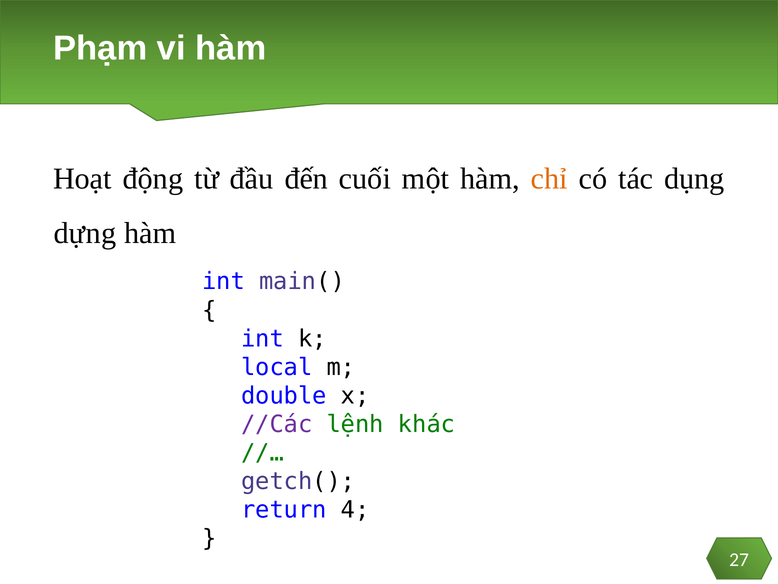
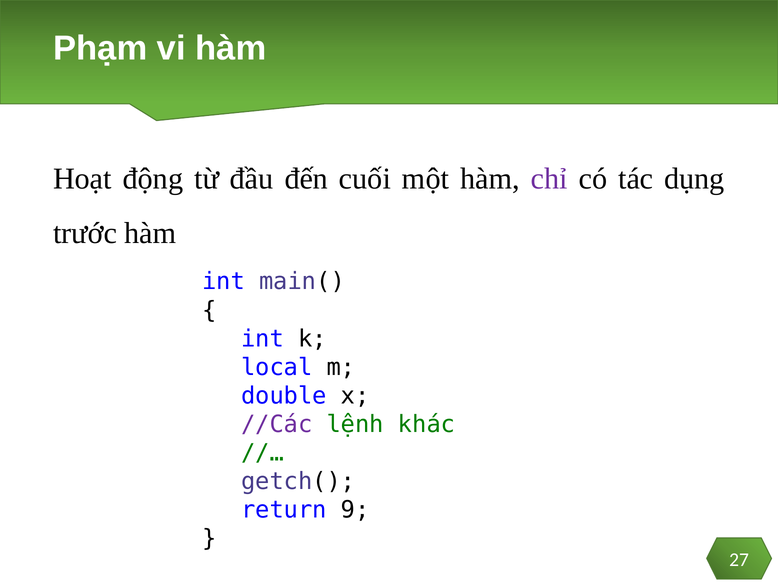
chỉ colour: orange -> purple (549, 178)
dựng: dựng -> trước (85, 233)
4: 4 -> 9 (355, 510)
